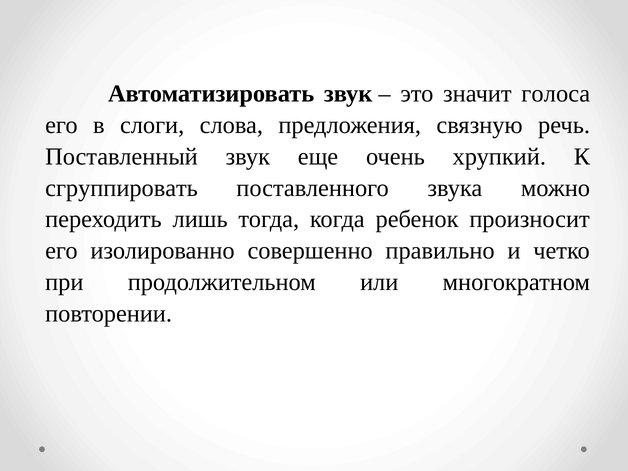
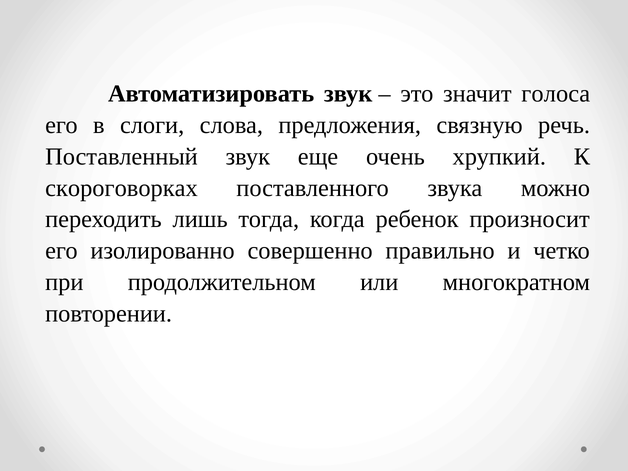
сгруппировать: сгруппировать -> скороговорках (121, 188)
